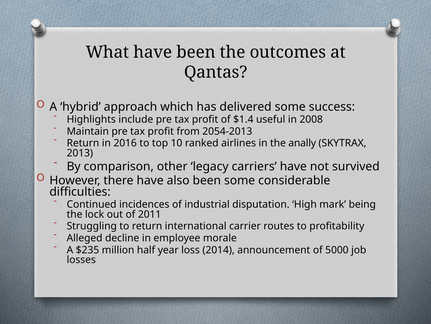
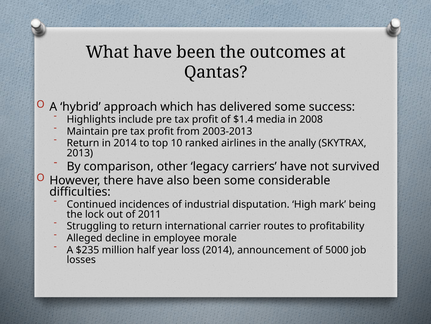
useful: useful -> media (271, 119)
2054-2013: 2054-2013 -> 2003-2013 (227, 131)
in 2016: 2016 -> 2014 (125, 143)
